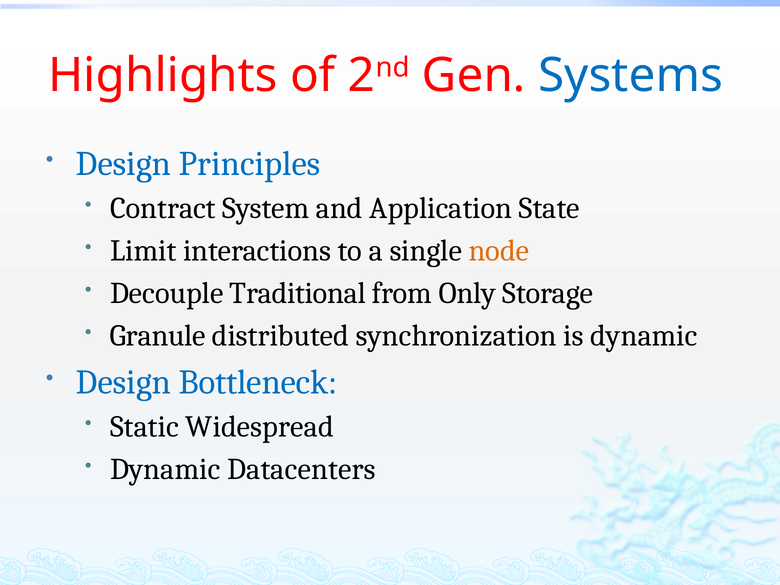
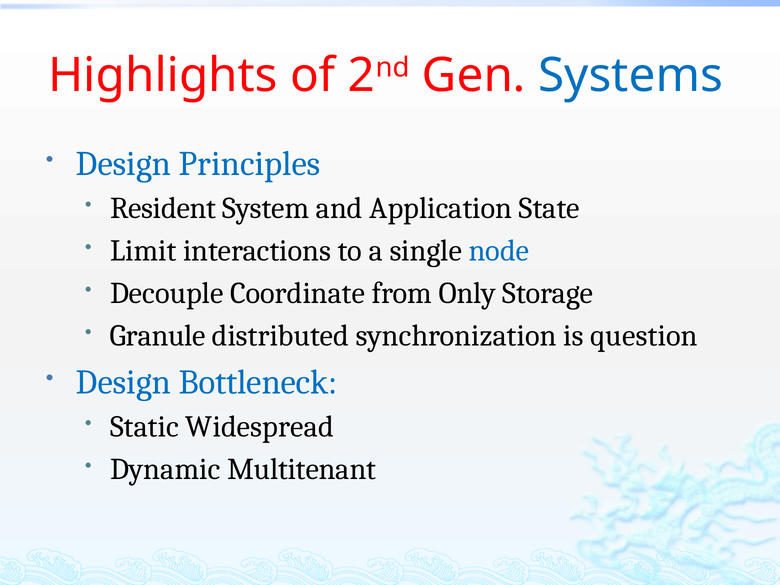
Contract: Contract -> Resident (163, 208)
node colour: orange -> blue (499, 251)
Traditional: Traditional -> Coordinate (298, 293)
is dynamic: dynamic -> question (644, 336)
Datacenters: Datacenters -> Multitenant (302, 469)
